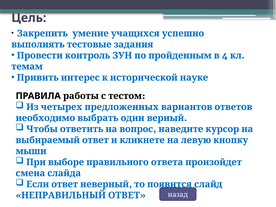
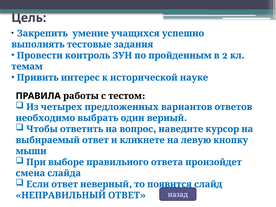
4: 4 -> 2 (225, 55)
